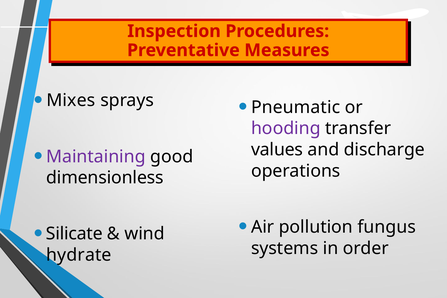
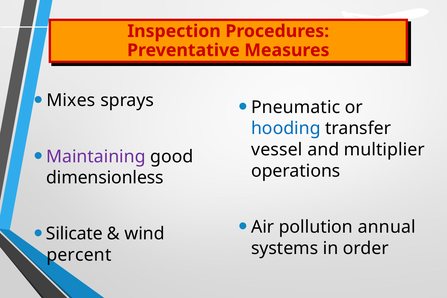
hooding colour: purple -> blue (286, 128)
values: values -> vessel (277, 150)
discharge: discharge -> multiplier (384, 150)
fungus: fungus -> annual (387, 227)
hydrate: hydrate -> percent (79, 255)
